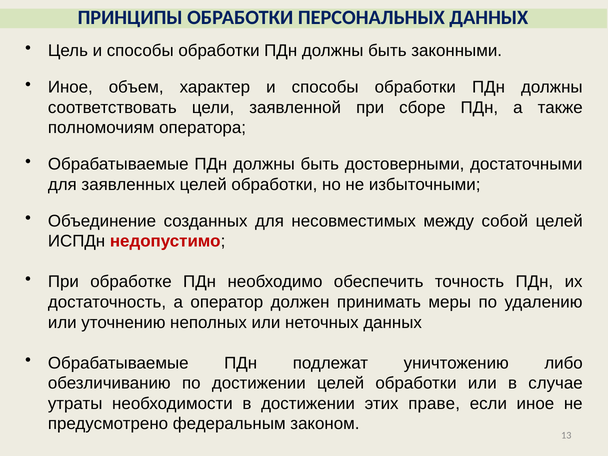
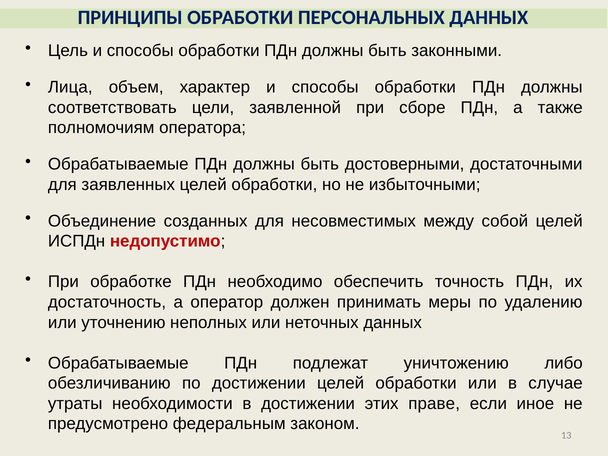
Иное: Иное -> Лица (70, 87)
